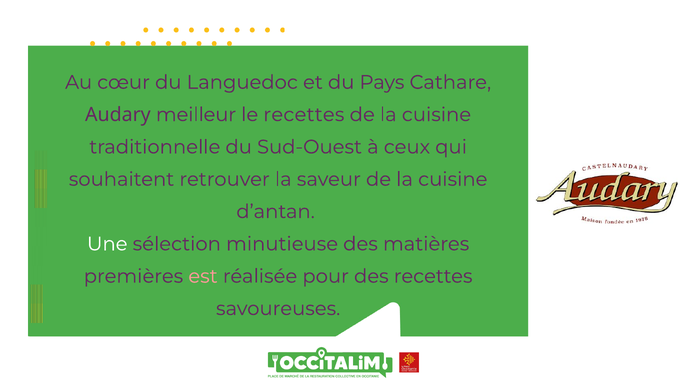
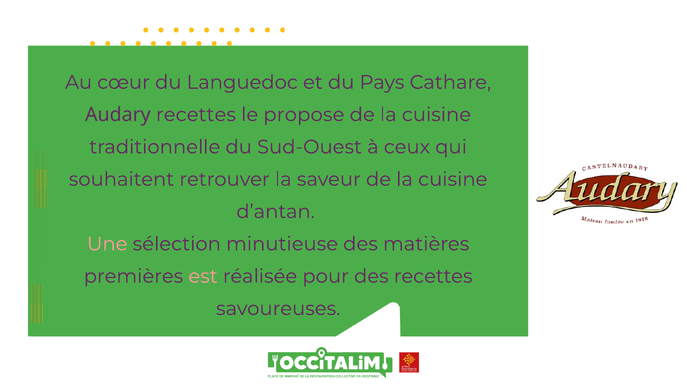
Audary meilleur: meilleur -> recettes (196, 114)
le recettes: recettes -> propose (304, 114)
Une colour: white -> pink (107, 244)
